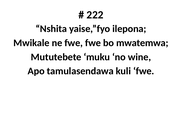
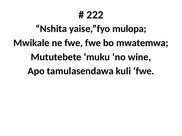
ilepona: ilepona -> mulopa (129, 29)
